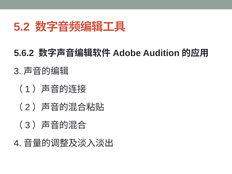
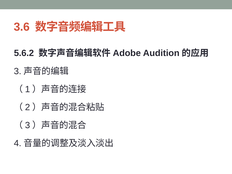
5.2: 5.2 -> 3.6 (22, 27)
